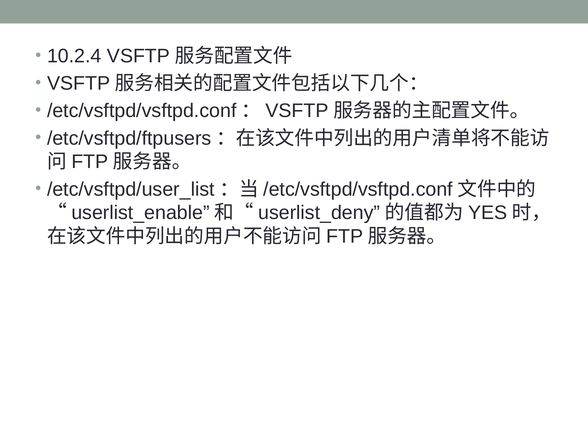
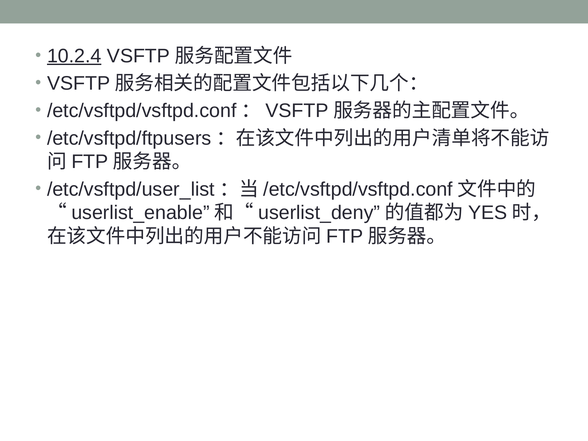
10.2.4 underline: none -> present (74, 56)
